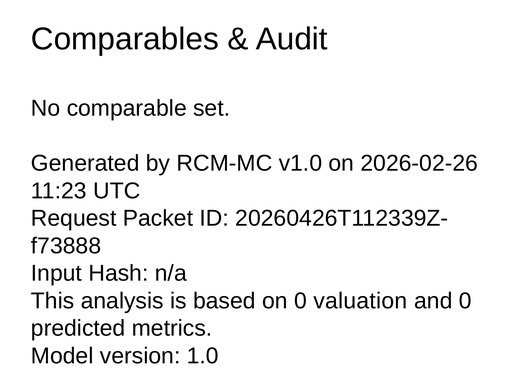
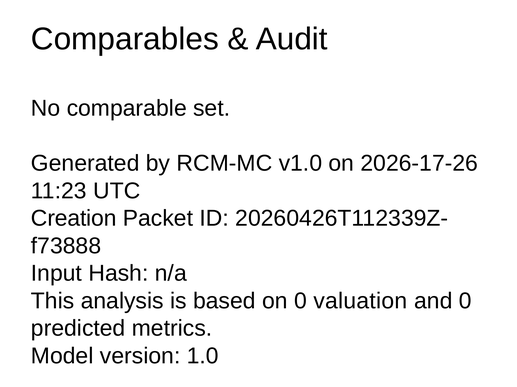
2026-02-26: 2026-02-26 -> 2026-17-26 (419, 164)
Request: Request -> Creation (74, 219)
